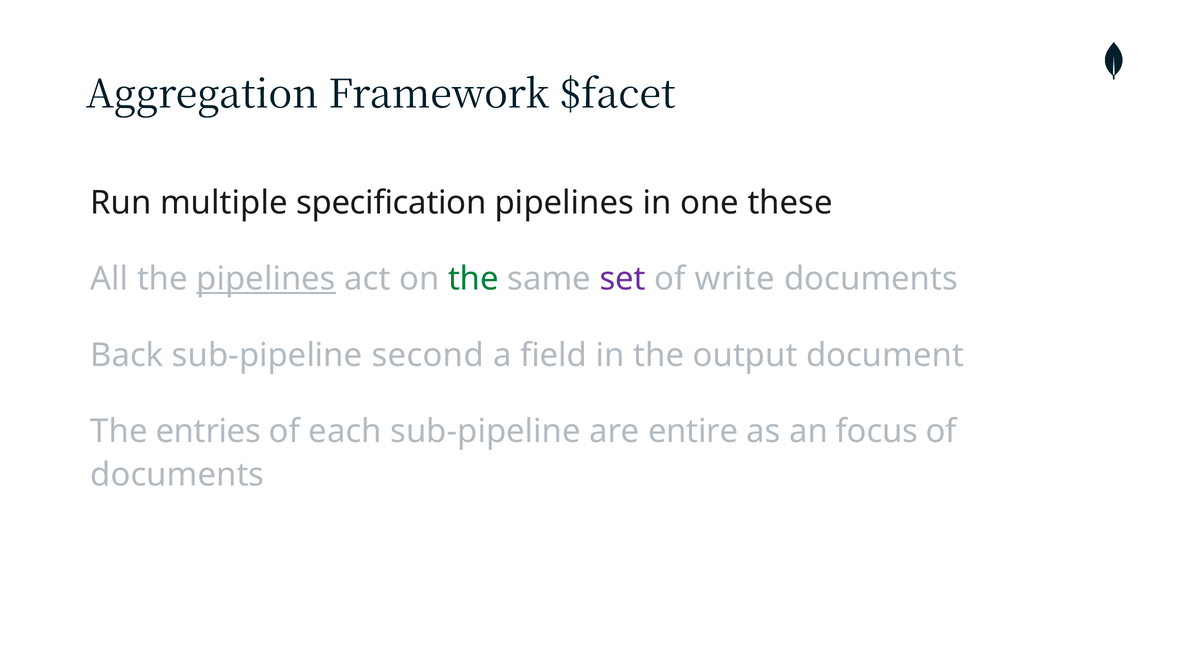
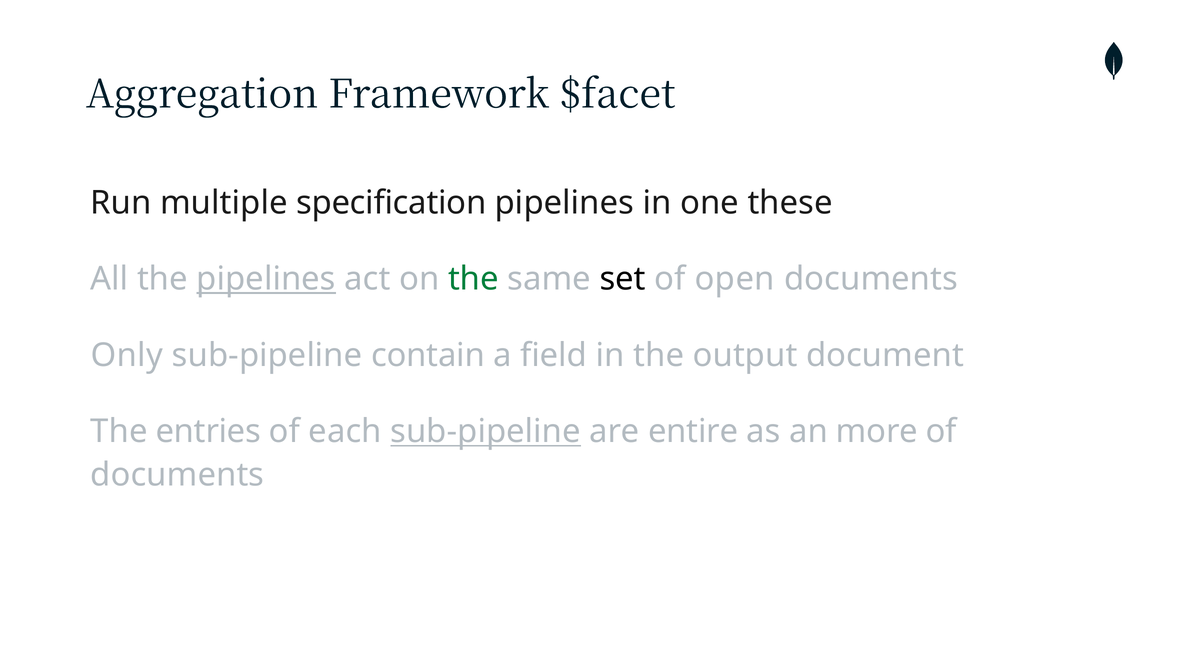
set colour: purple -> black (623, 279)
write: write -> open (735, 279)
Back: Back -> Only (127, 355)
second: second -> contain (428, 355)
sub-pipeline underline: none -> present (486, 432)
focus: focus -> more (877, 432)
